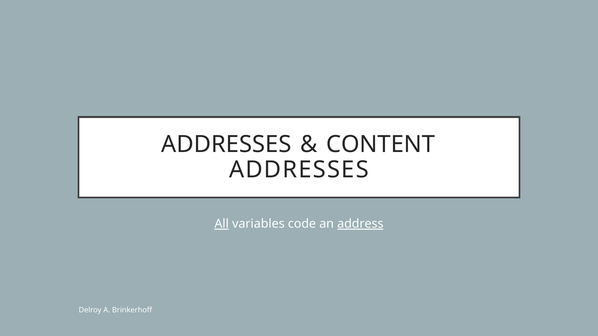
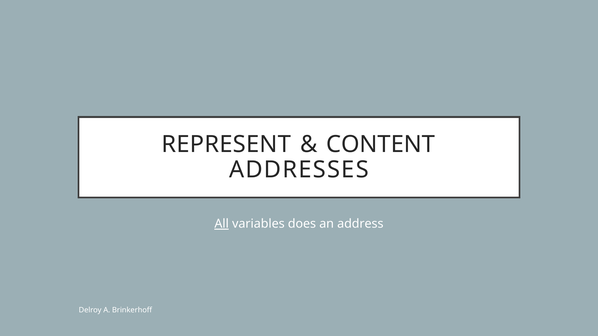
ADDRESSES: ADDRESSES -> REPRESENT (226, 144)
code: code -> does (302, 224)
address underline: present -> none (360, 224)
